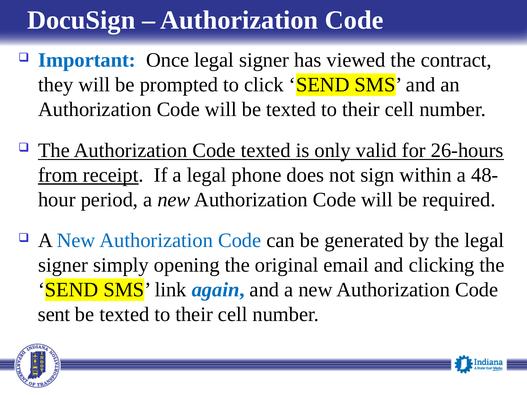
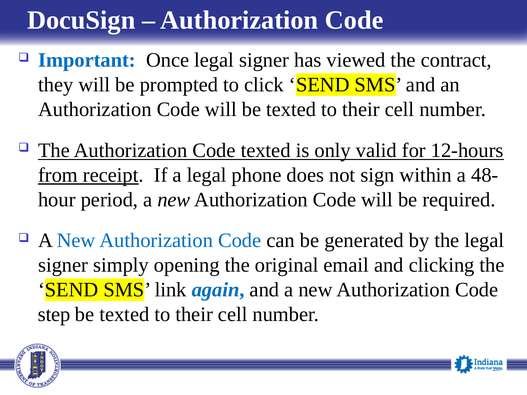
26-hours: 26-hours -> 12-hours (467, 150)
sent: sent -> step (54, 315)
